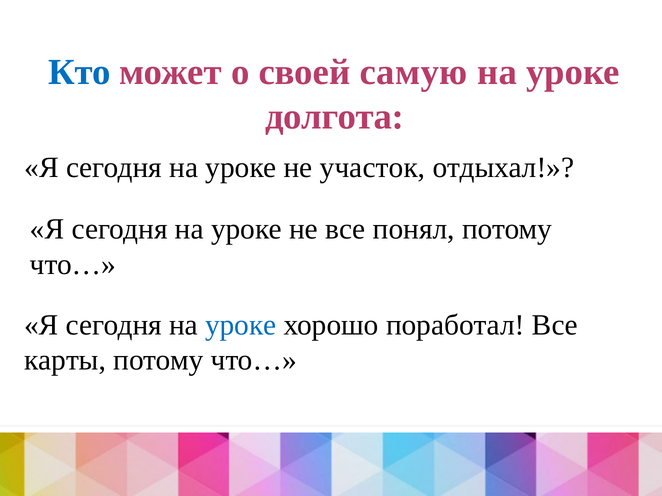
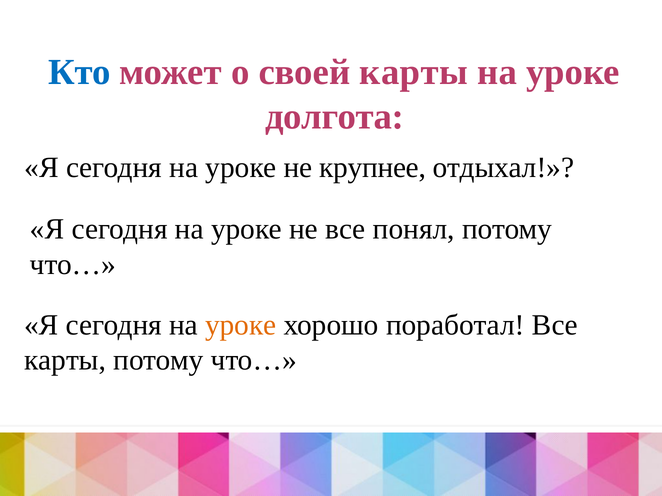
своей самую: самую -> карты (414, 72)
участок: участок -> крупнее (373, 168)
уроке colour: blue -> orange (241, 325)
